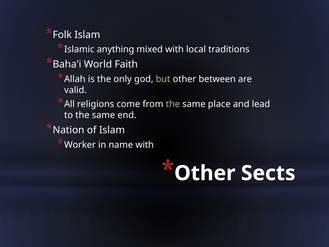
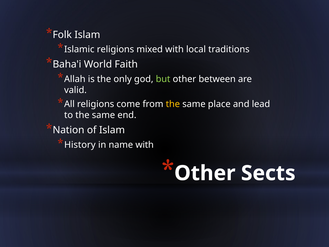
Islamic anything: anything -> religions (115, 49)
the colour: light green -> yellow (173, 104)
Worker: Worker -> History (80, 145)
